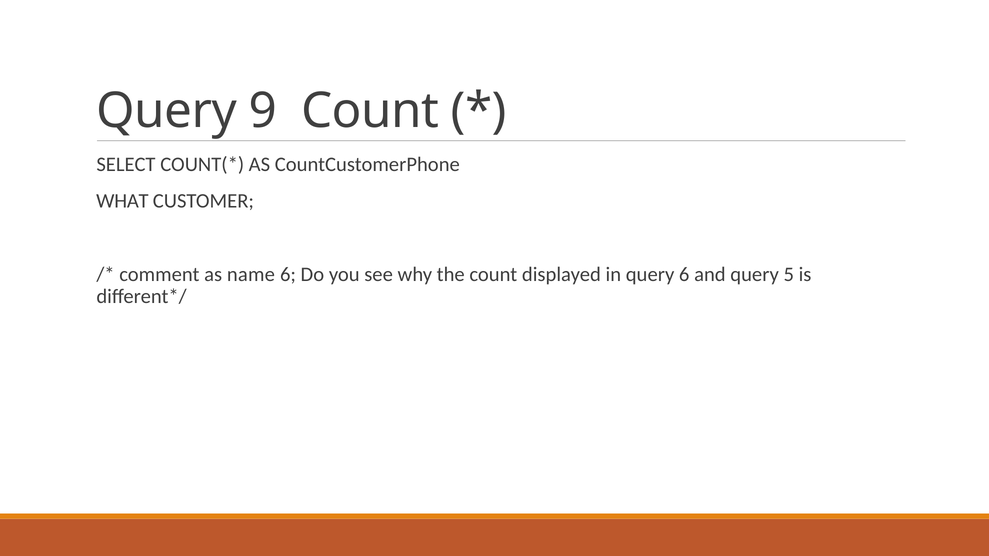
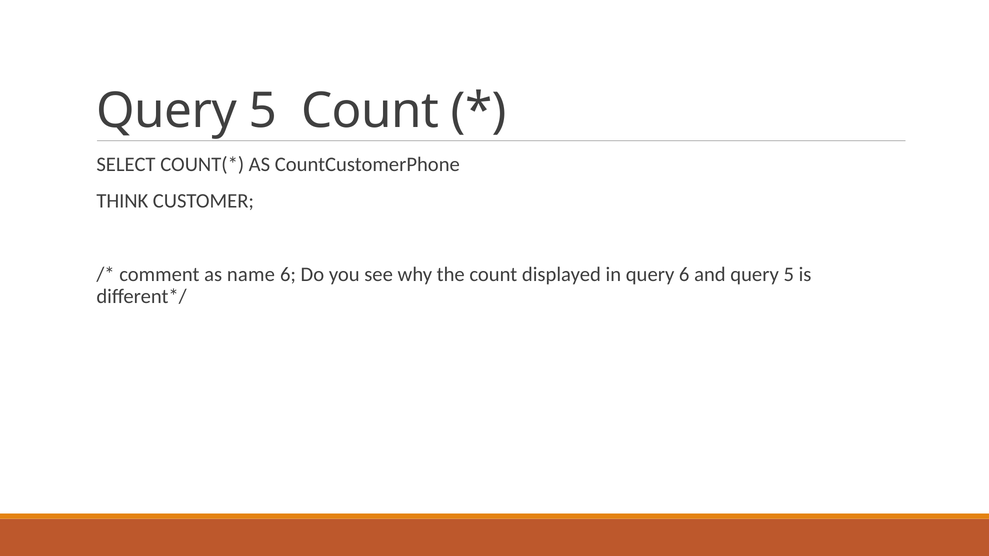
9: 9 -> 5 (263, 111)
WHAT: WHAT -> THINK (122, 201)
